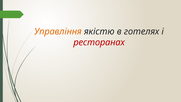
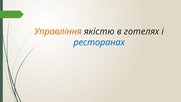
ресторанах colour: red -> blue (99, 42)
